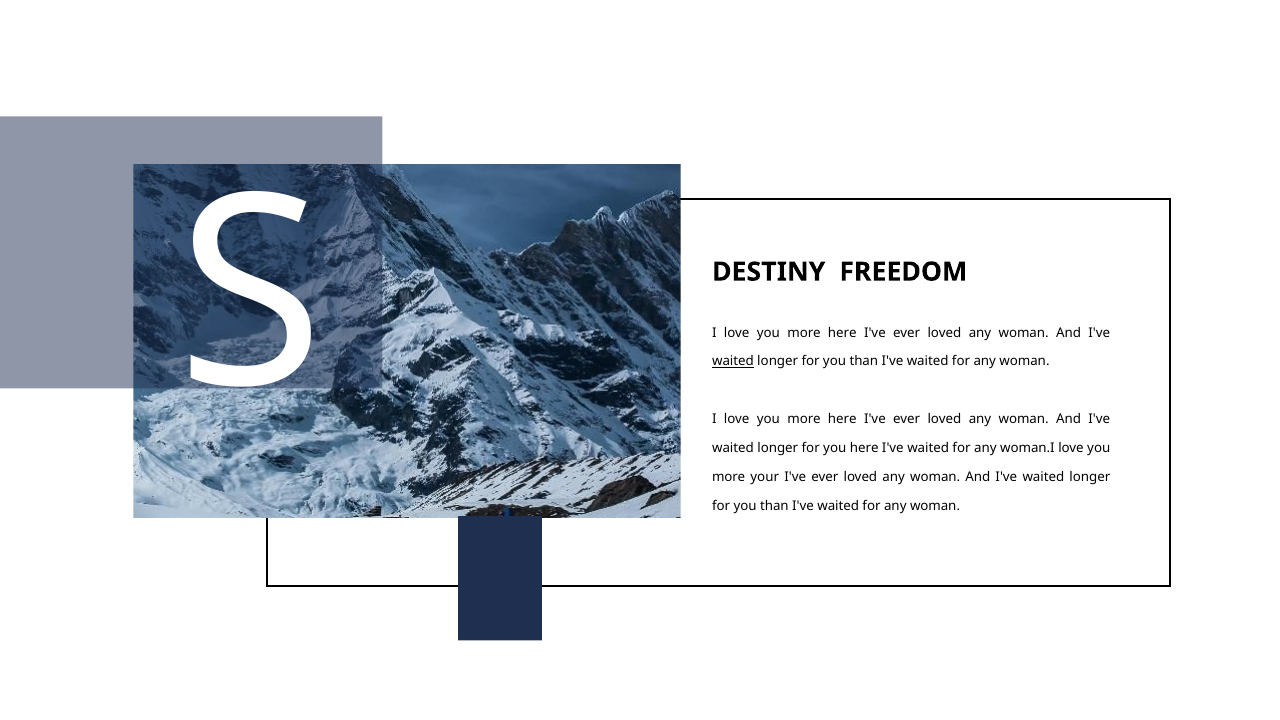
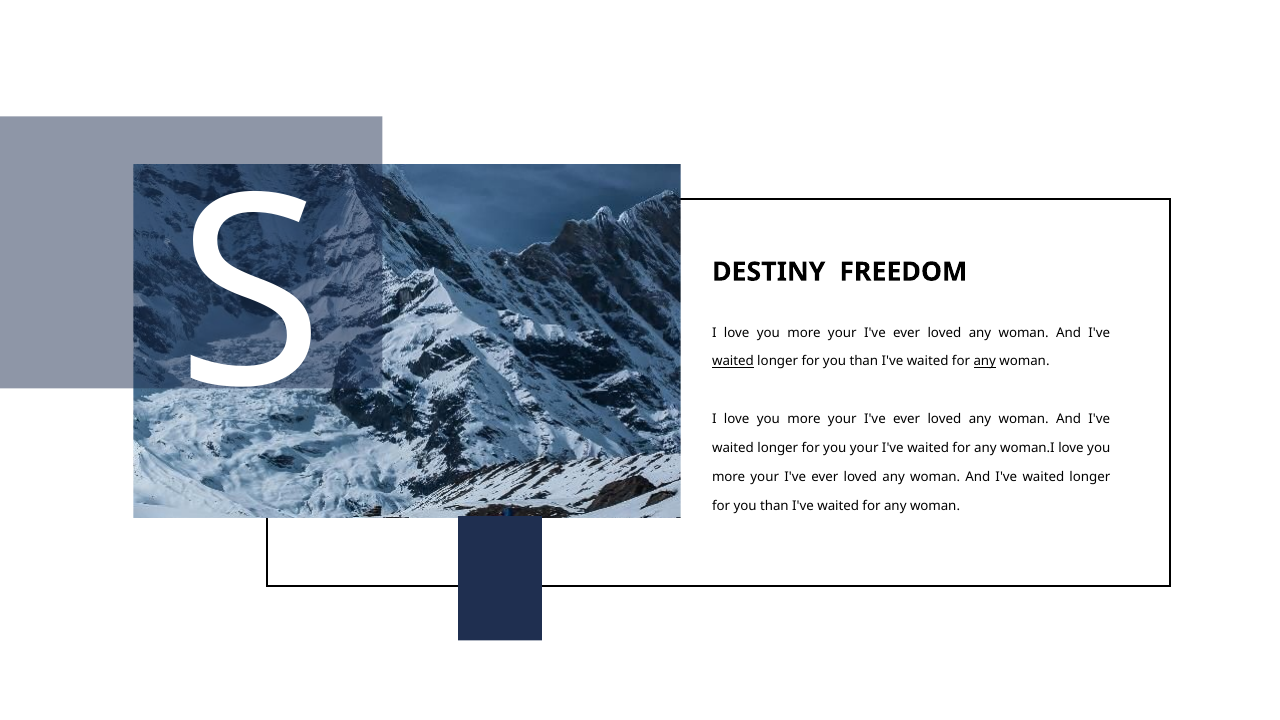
here: here -> your (842, 333)
any underline: none -> present (985, 362)
here: here -> your (842, 419)
you here: here -> your (864, 448)
